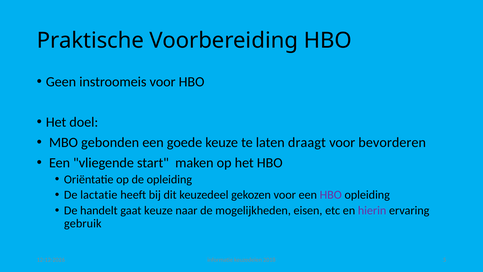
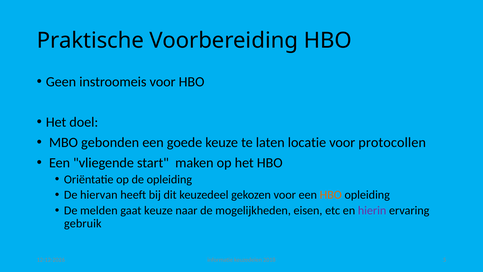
draagt: draagt -> locatie (307, 142)
bevorderen: bevorderen -> protocollen (392, 142)
lactatie: lactatie -> hiervan (99, 195)
HBO colour: purple -> orange (331, 195)
handelt: handelt -> melden (99, 210)
